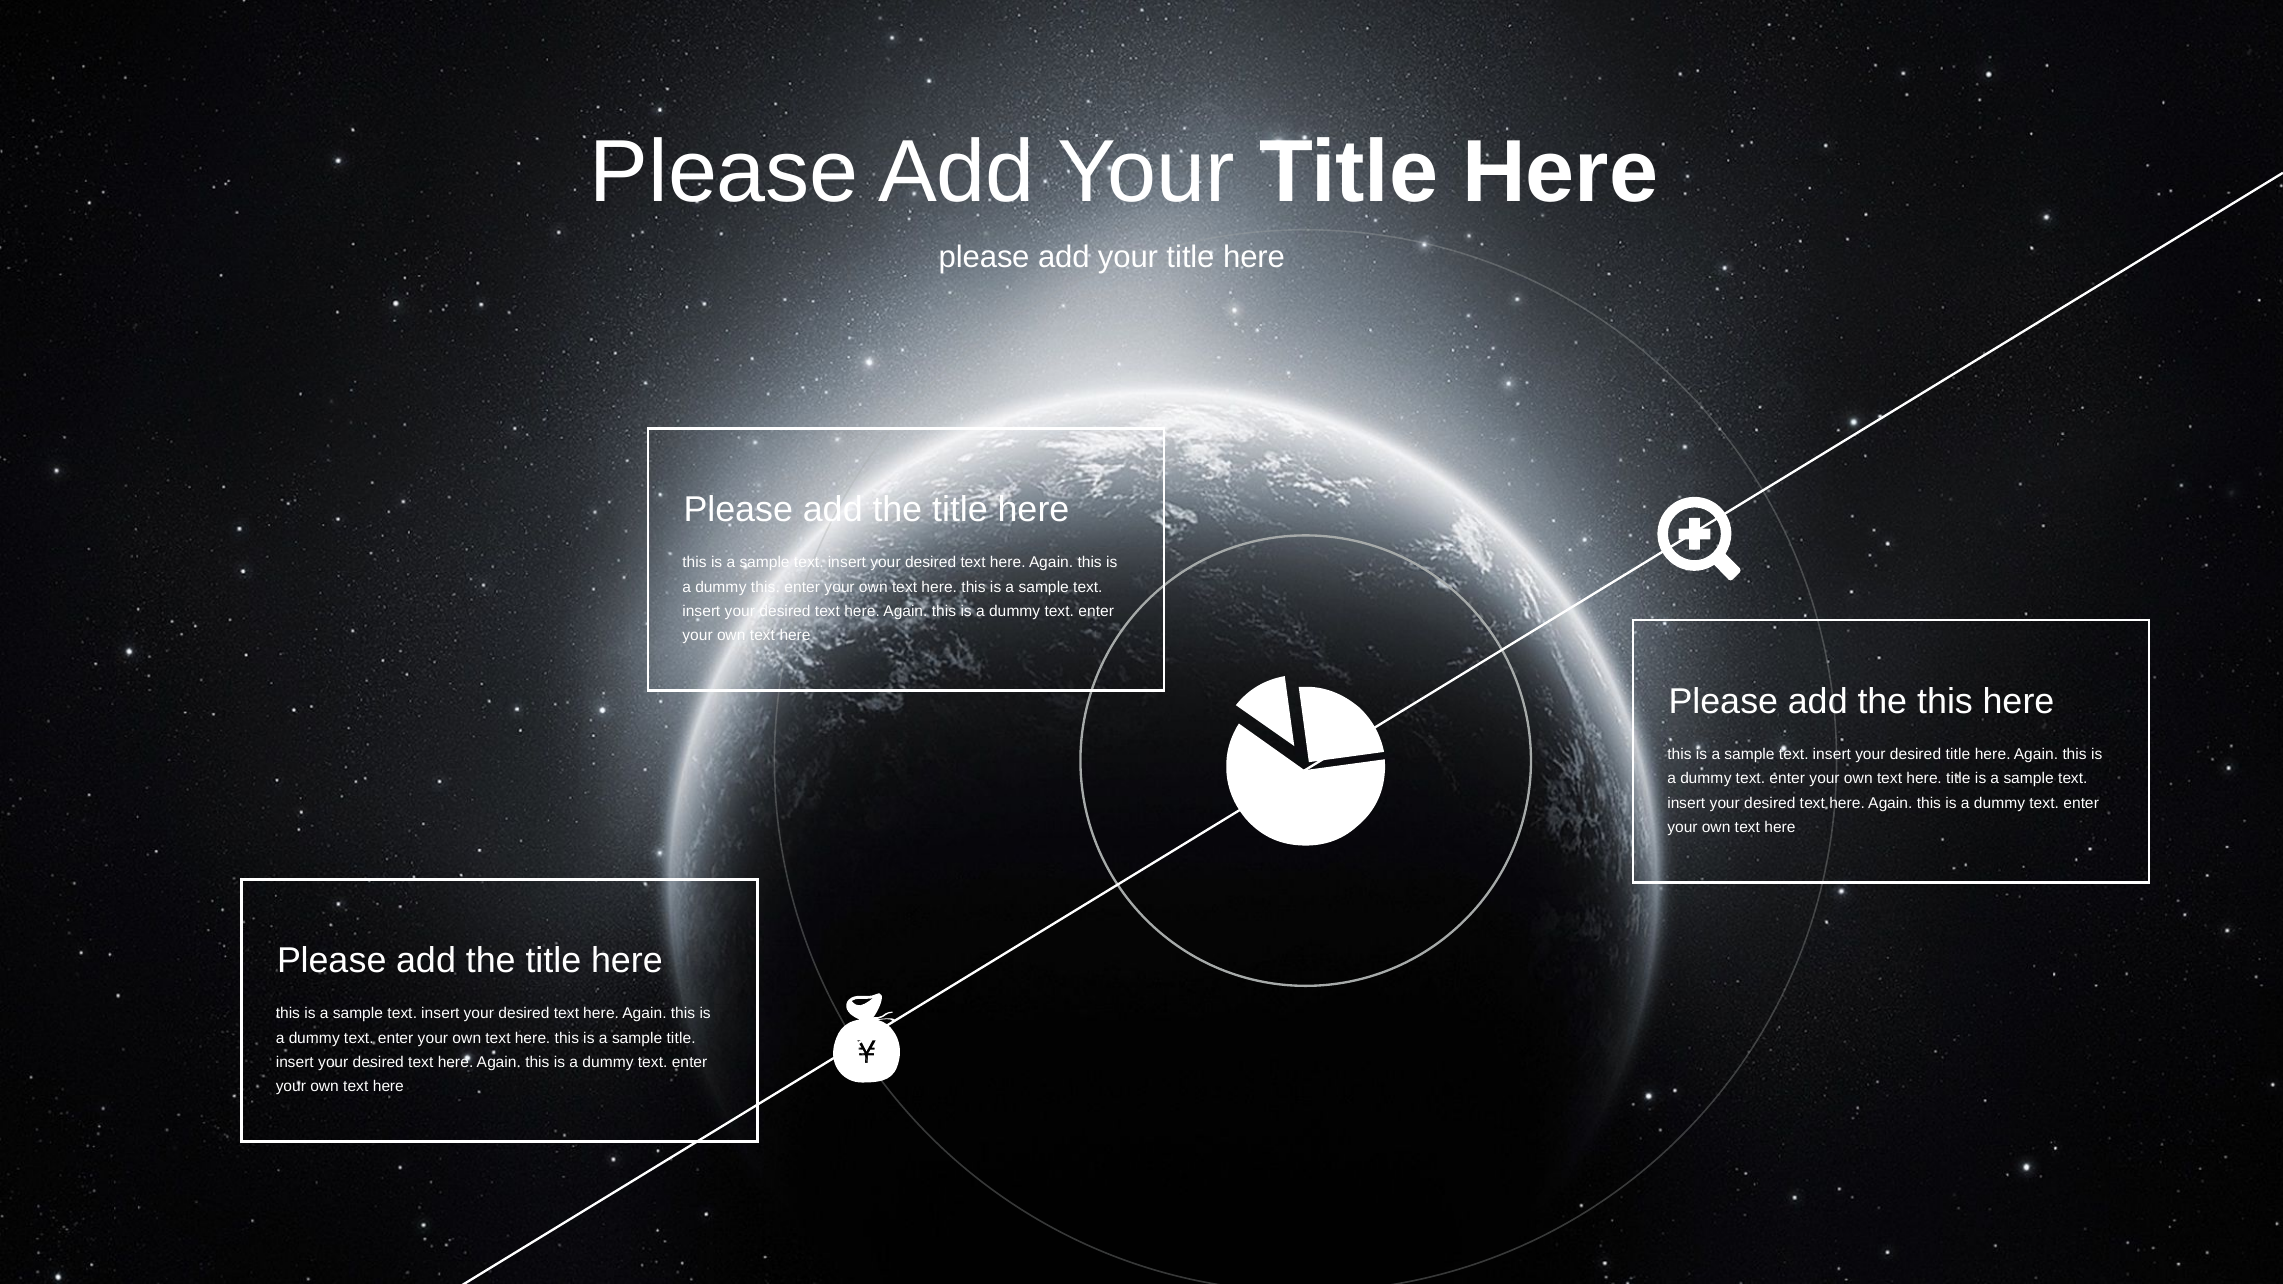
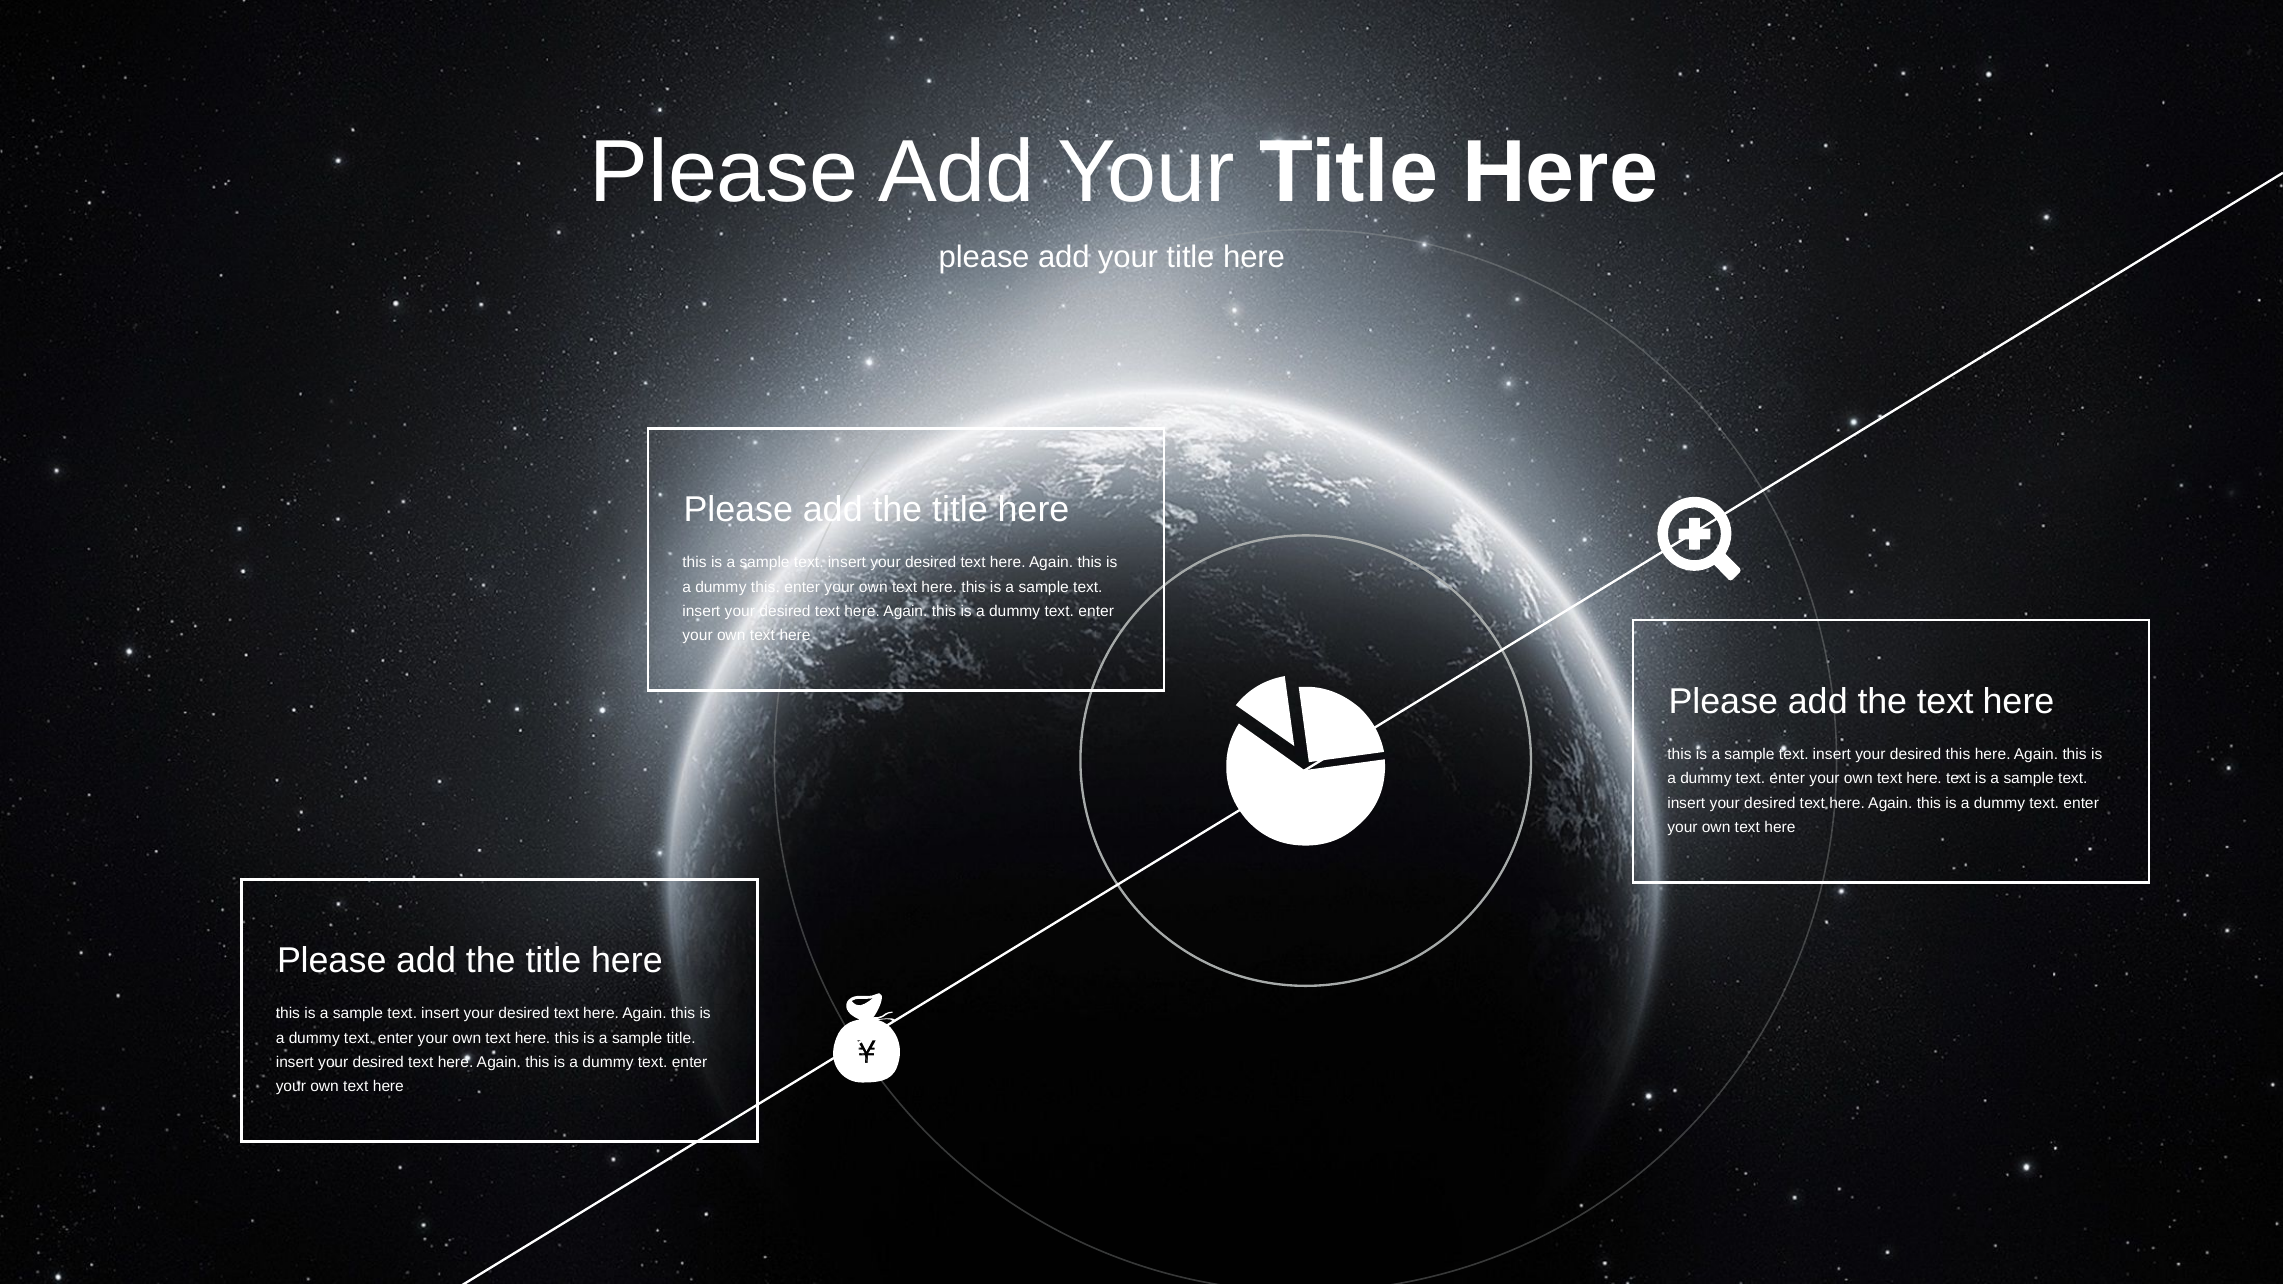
the this: this -> text (1945, 702)
desired title: title -> this (1958, 755)
here title: title -> text (1958, 779)
